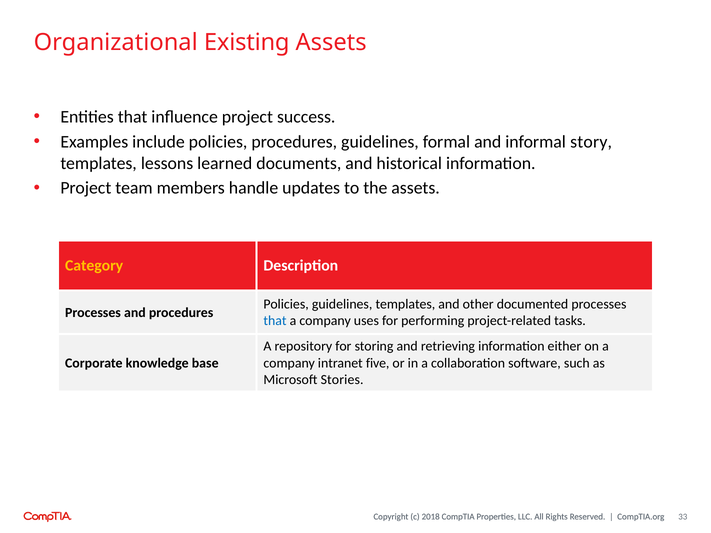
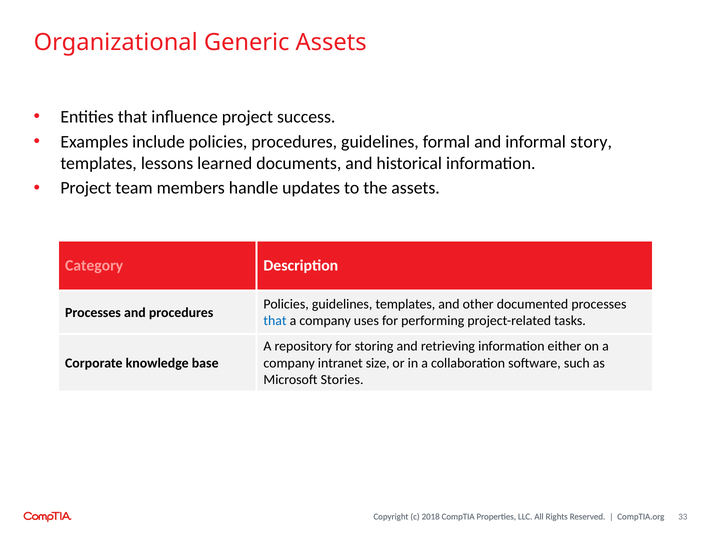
Existing: Existing -> Generic (247, 42)
Category colour: yellow -> pink (94, 266)
five: five -> size (378, 363)
